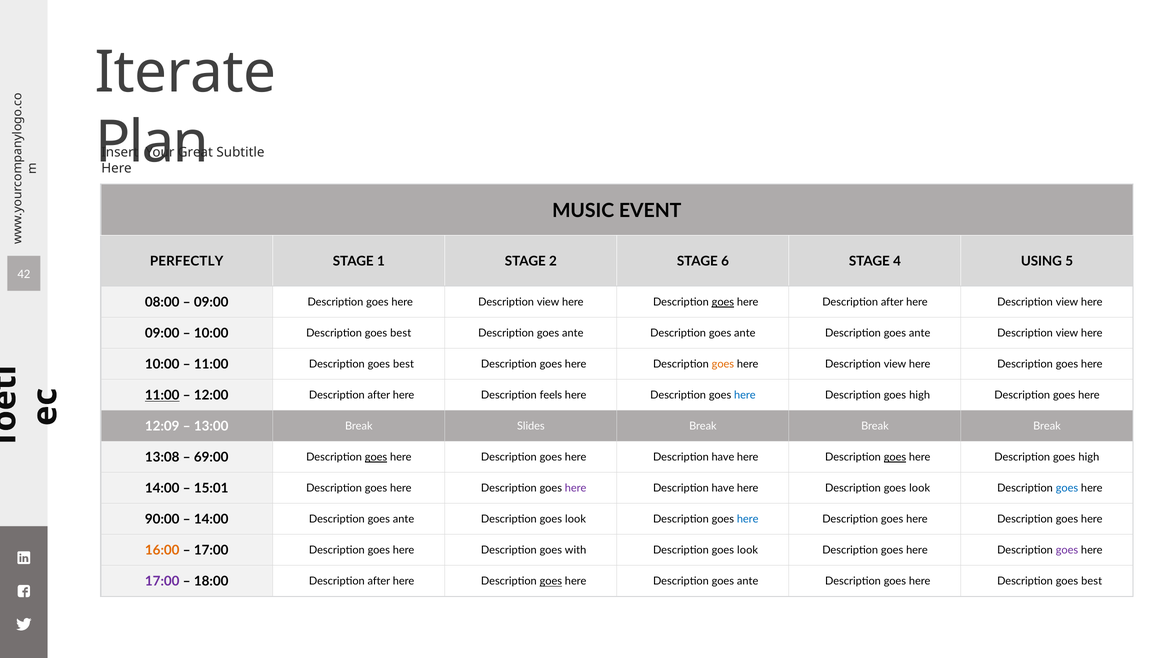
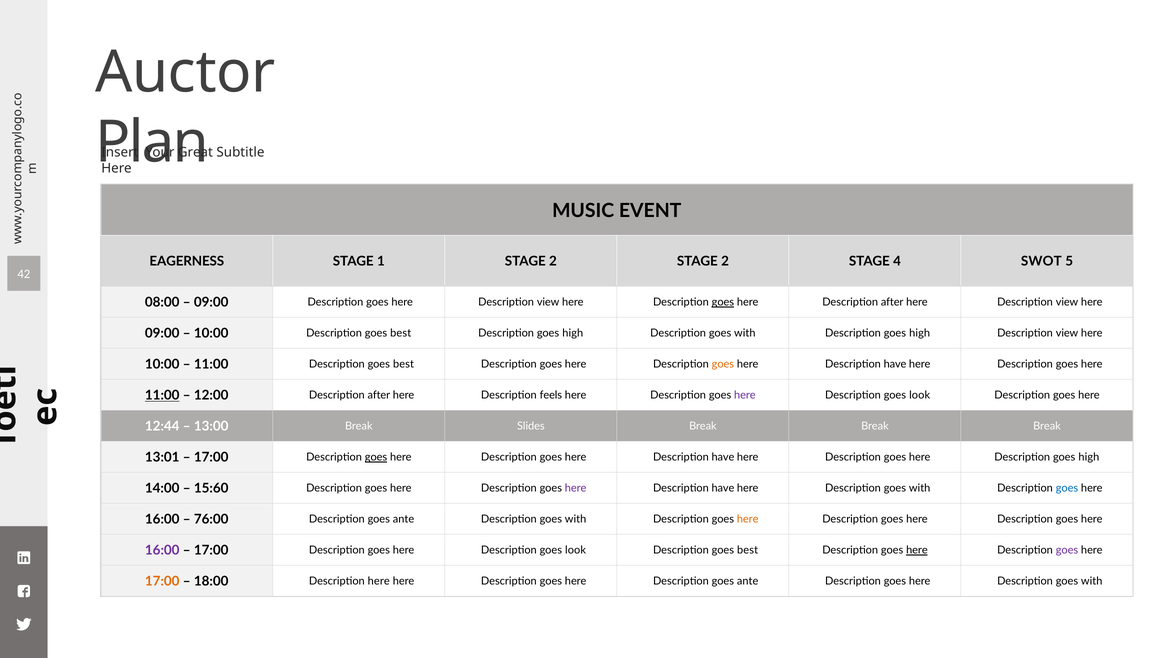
Iterate: Iterate -> Auctor (185, 72)
PERFECTLY: PERFECTLY -> EAGERNESS (187, 261)
2 STAGE 6: 6 -> 2 (725, 261)
USING: USING -> SWOT (1041, 261)
ante: ante -> high (573, 333)
ante: ante -> with (745, 333)
ante: ante -> high (920, 333)
view: view -> have (895, 364)
here colour: blue -> purple (745, 395)
high: high -> look (920, 395)
12:09: 12:09 -> 12:44 (162, 427)
13:08: 13:08 -> 13:01 (162, 458)
69:00: 69:00 -> 17:00 (211, 458)
goes underline: present -> none (895, 457)
15:01: 15:01 -> 15:60 (211, 489)
look: look -> with (920, 488)
90:00: 90:00 -> 16:00 (162, 520)
14:00: 14:00 -> 76:00 (211, 520)
look: look -> with (576, 519)
here colour: blue -> orange (748, 519)
16:00 colour: orange -> purple (162, 551)
with: with -> look (576, 550)
look: look -> best (748, 550)
here underline: none -> present (917, 550)
17:00 colour: purple -> orange (162, 582)
18:00 Description after: after -> here (379, 581)
goes underline: present -> none (551, 581)
best: best -> with (1092, 581)
